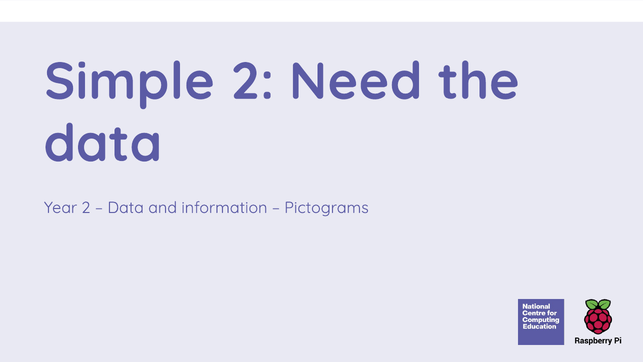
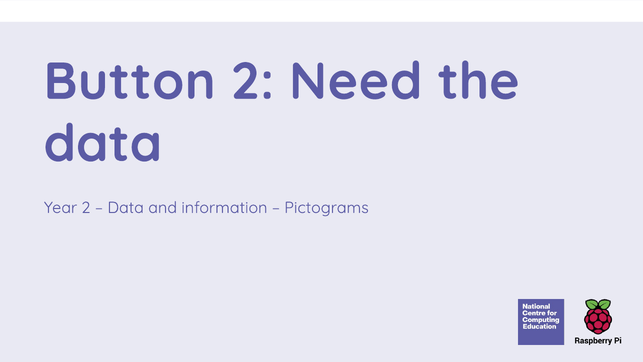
Simple: Simple -> Button (130, 82)
